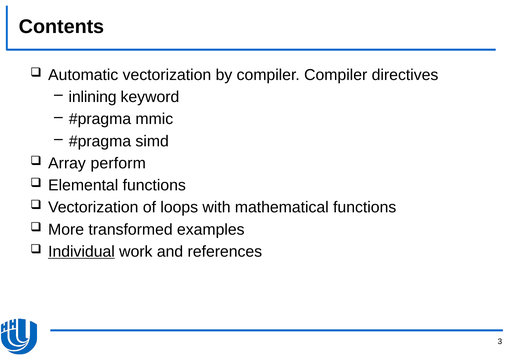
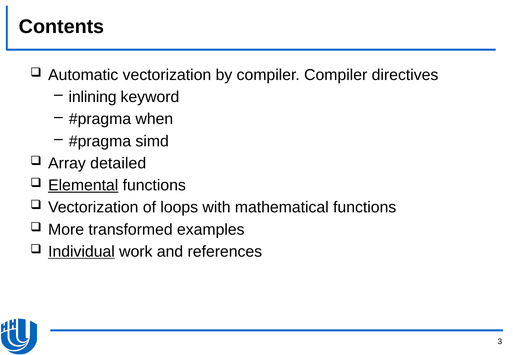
mmic: mmic -> when (154, 119)
perform: perform -> detailed (118, 163)
Elemental underline: none -> present (83, 185)
